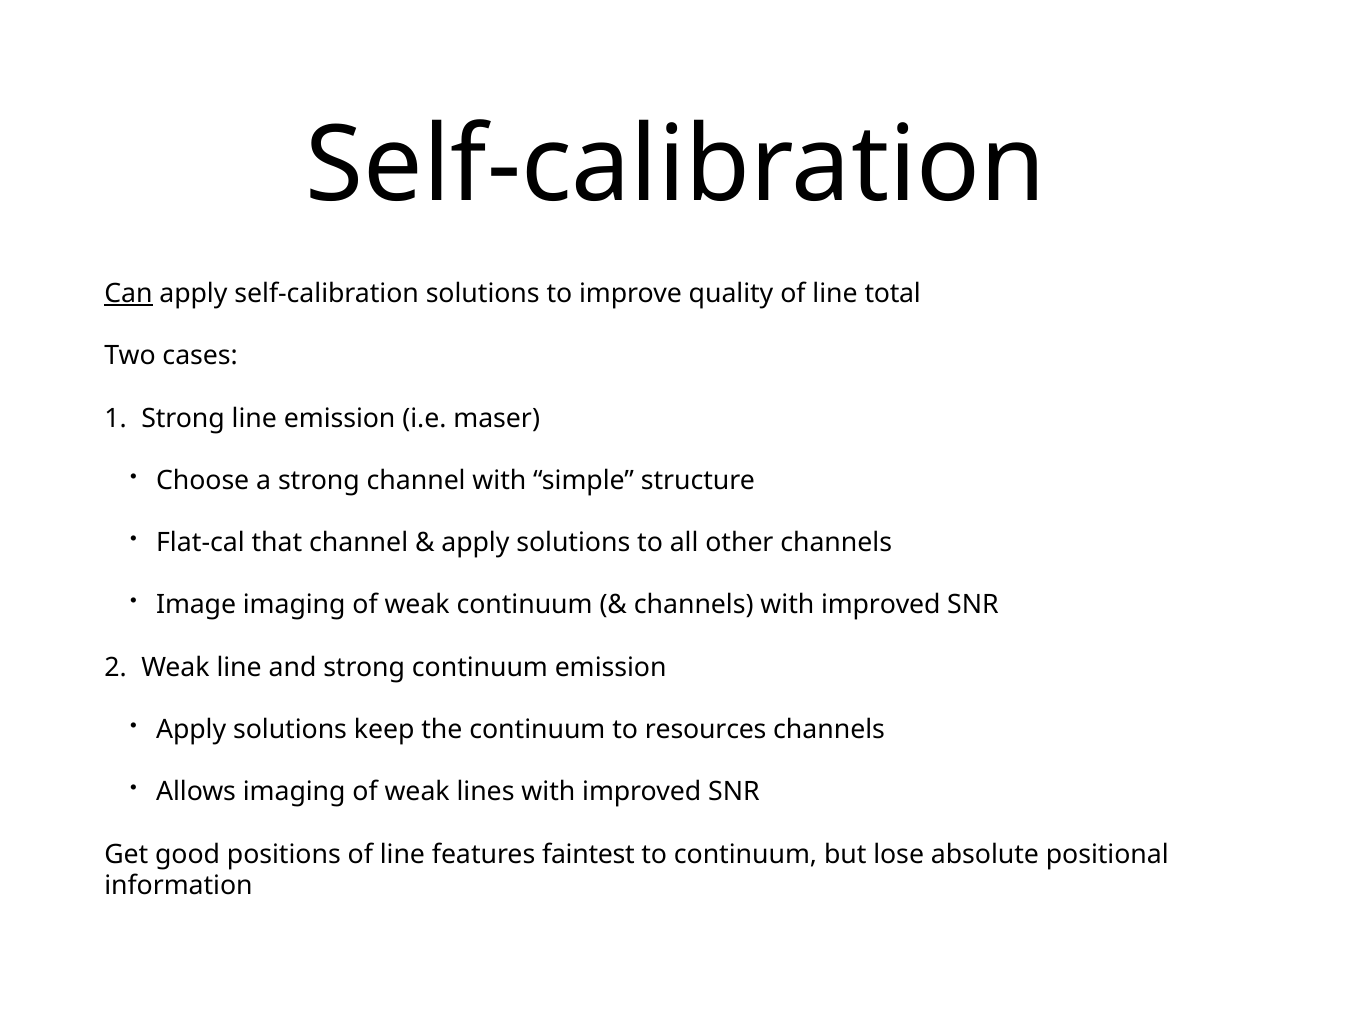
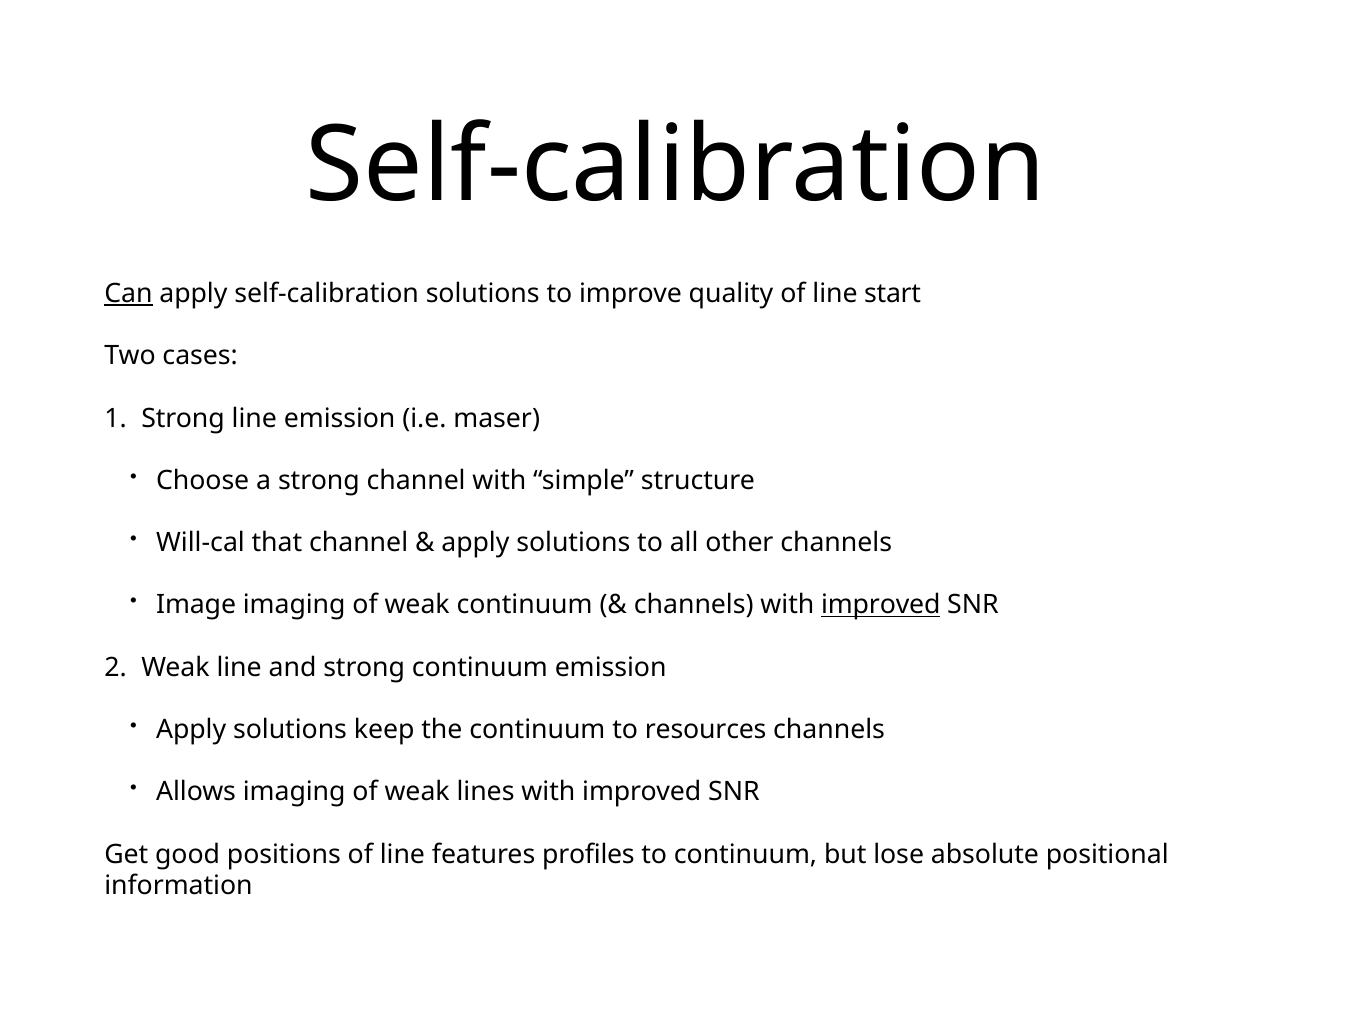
total: total -> start (893, 294)
Flat-cal: Flat-cal -> Will-cal (200, 543)
improved underline: none -> present (881, 605)
faintest: faintest -> profiles (588, 854)
